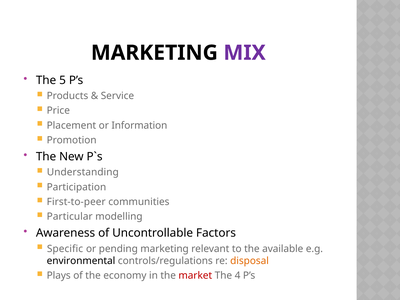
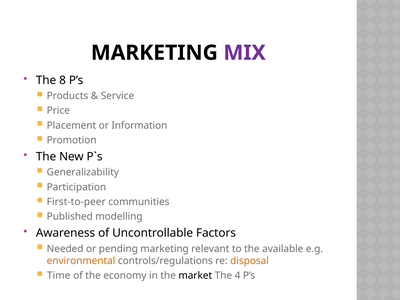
5: 5 -> 8 (63, 80)
Understanding: Understanding -> Generalizability (83, 172)
Particular: Particular -> Published (70, 217)
Specific: Specific -> Needed (65, 249)
environmental colour: black -> orange (81, 261)
Plays: Plays -> Time (59, 275)
market colour: red -> black (195, 275)
